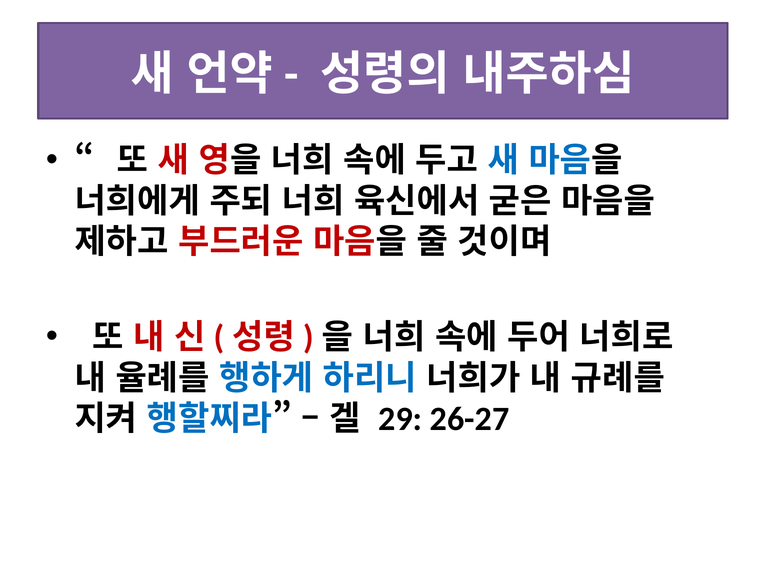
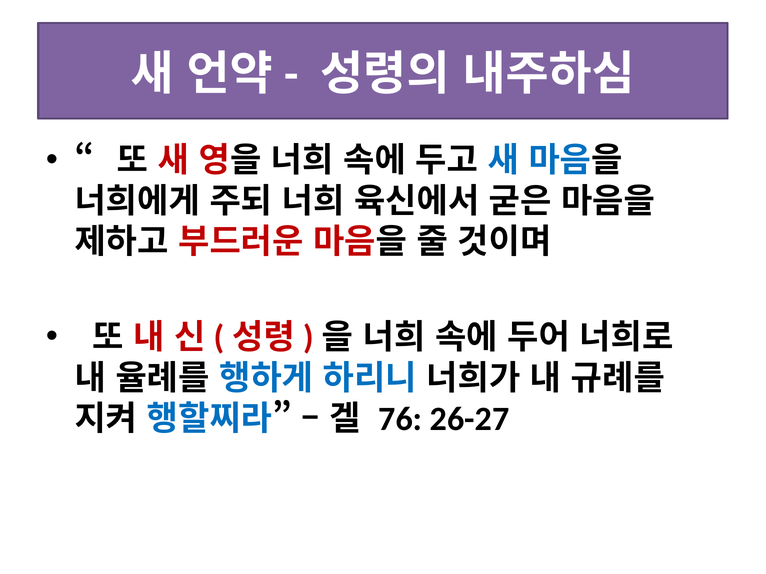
29: 29 -> 76 (400, 420)
